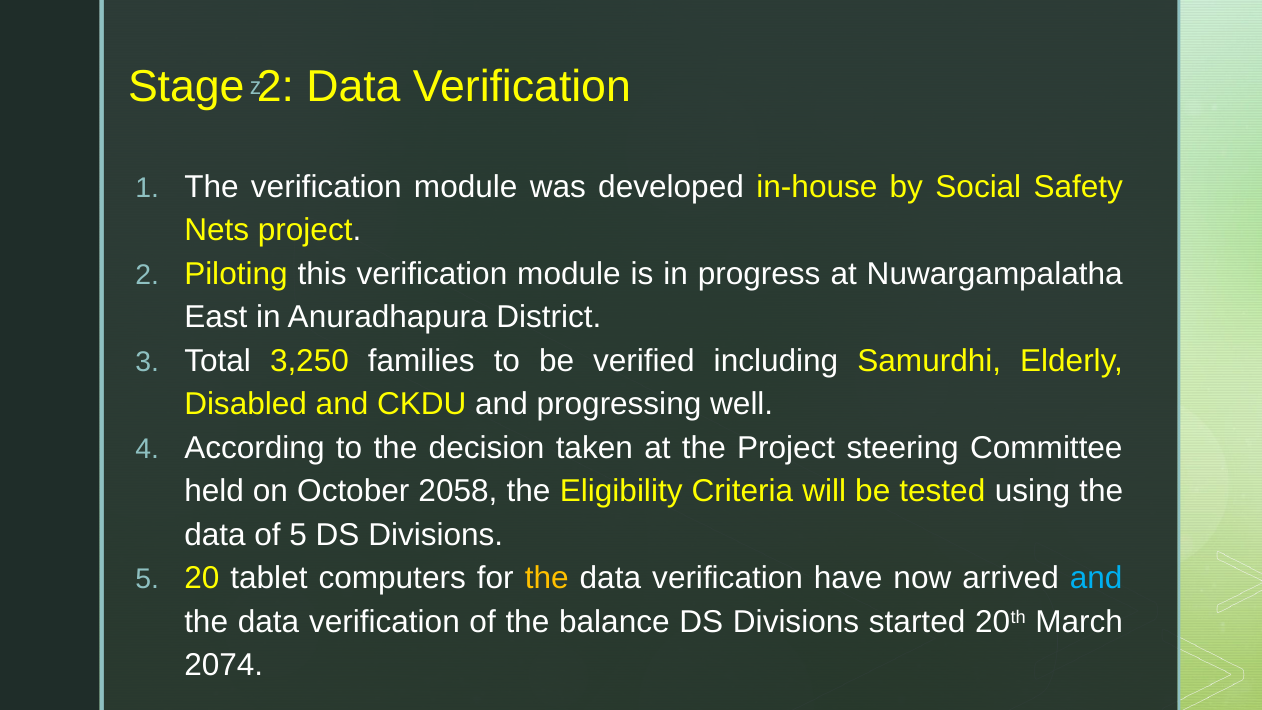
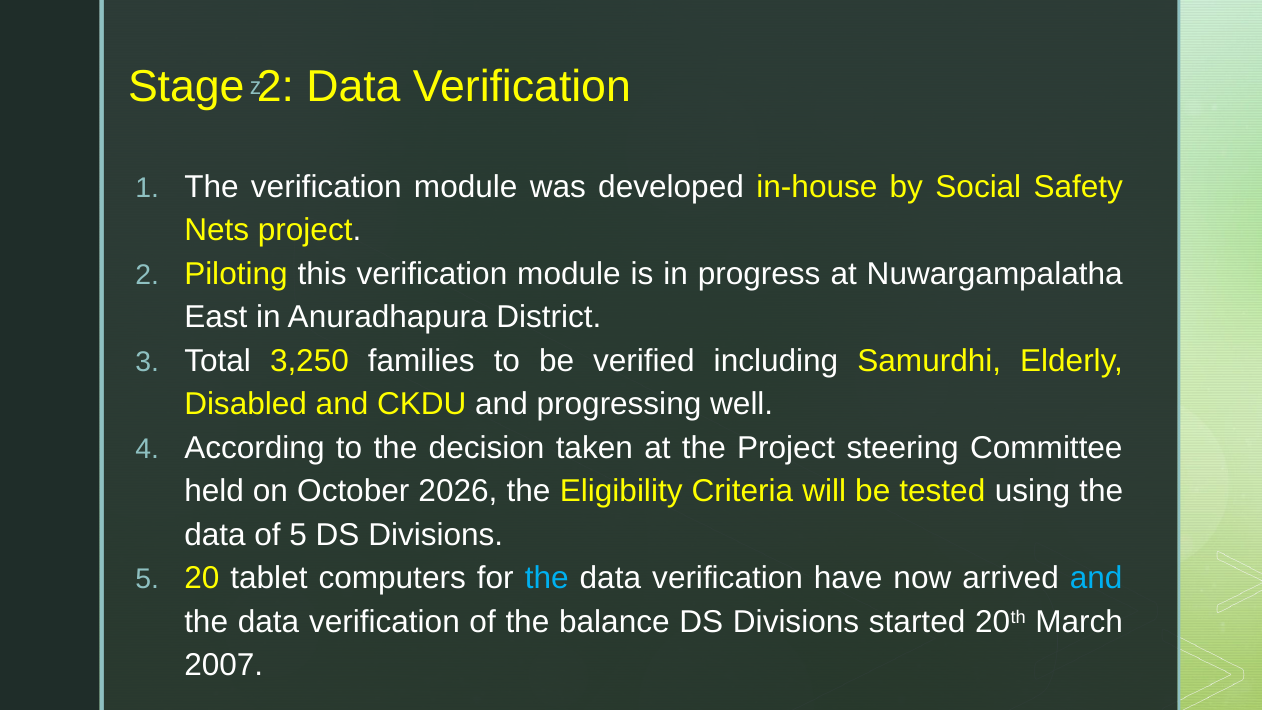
2058: 2058 -> 2026 (458, 491)
the colour: yellow -> light blue (547, 578)
2074: 2074 -> 2007 (224, 665)
